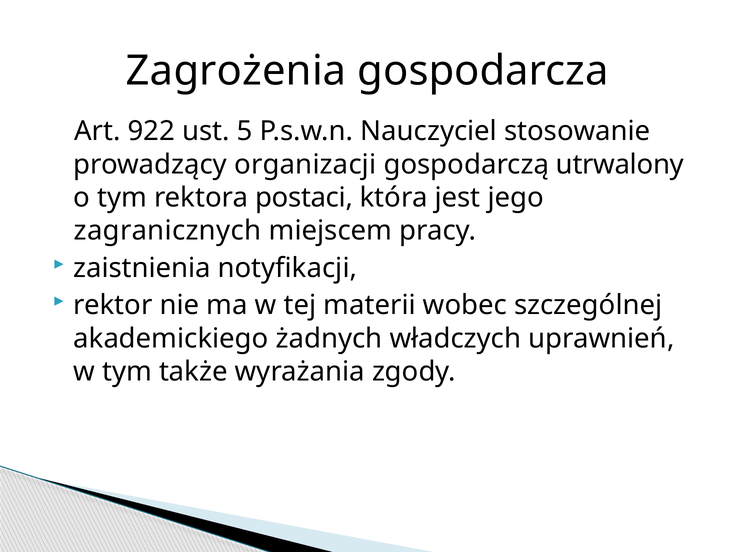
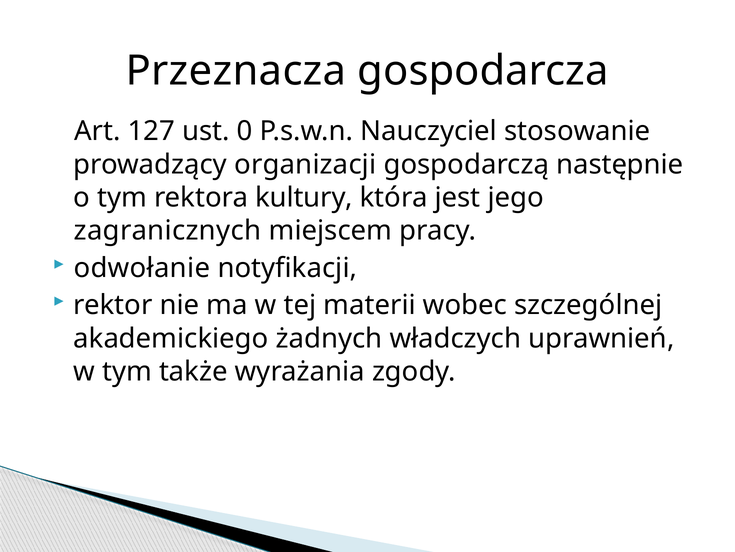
Zagrożenia: Zagrożenia -> Przeznacza (236, 71)
922: 922 -> 127 (151, 131)
5: 5 -> 0 (245, 131)
utrwalony: utrwalony -> następnie (620, 164)
postaci: postaci -> kultury (304, 197)
zaistnienia: zaistnienia -> odwołanie (142, 268)
